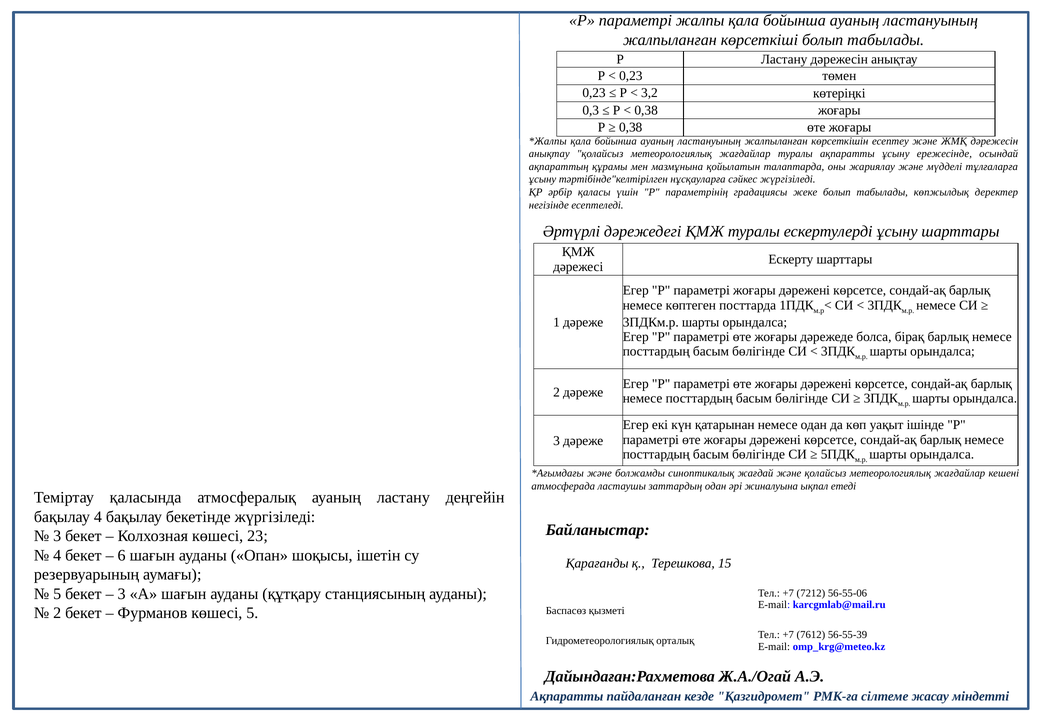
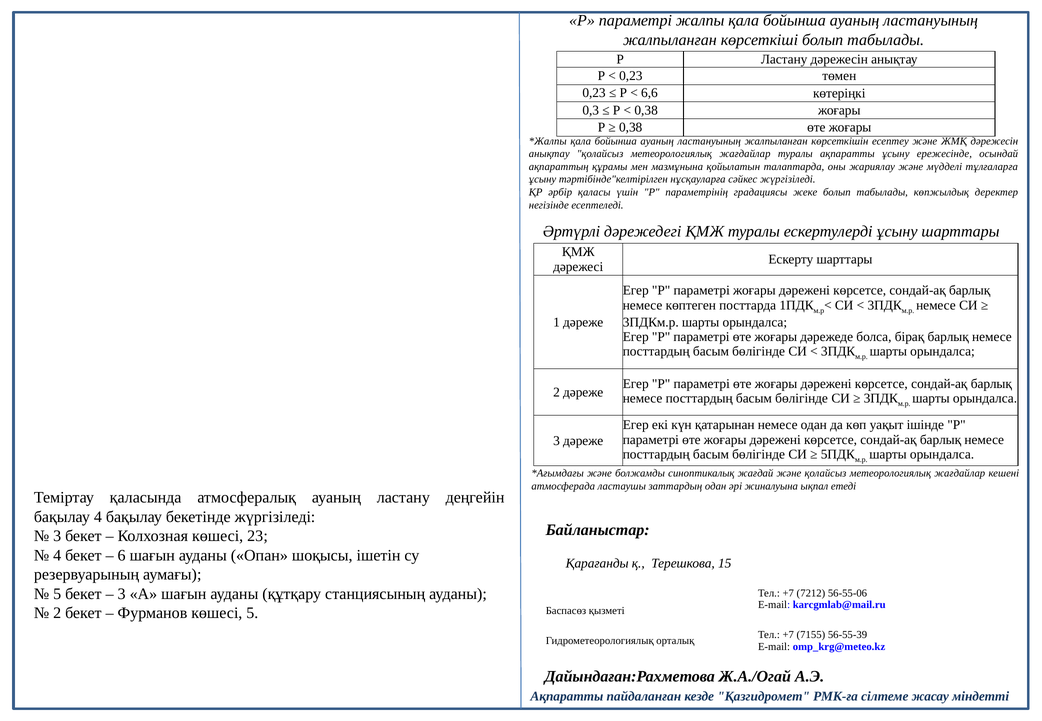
3,2: 3,2 -> 6,6 (649, 93)
7612: 7612 -> 7155 (811, 635)
